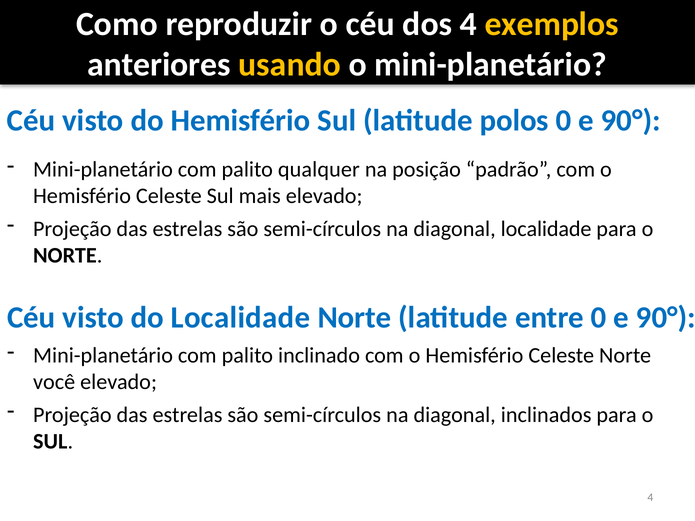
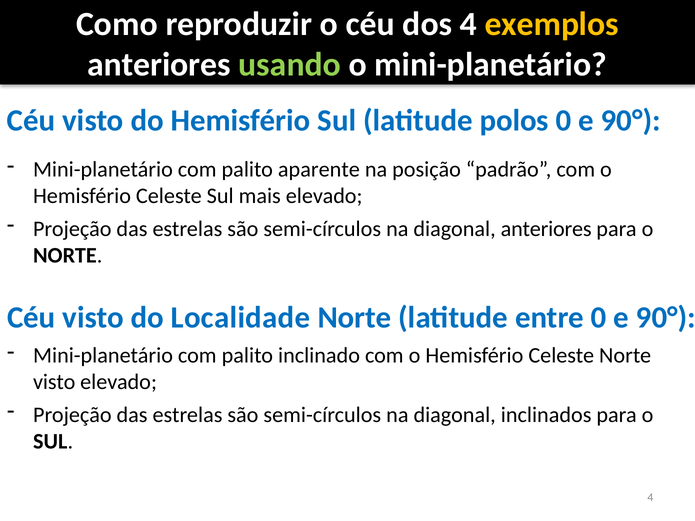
usando colour: yellow -> light green (290, 65)
qualquer: qualquer -> aparente (319, 169)
diagonal localidade: localidade -> anteriores (546, 229)
você: você -> visto (54, 382)
